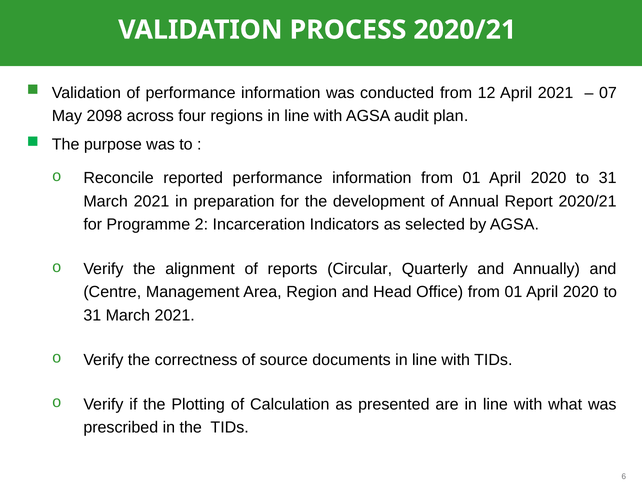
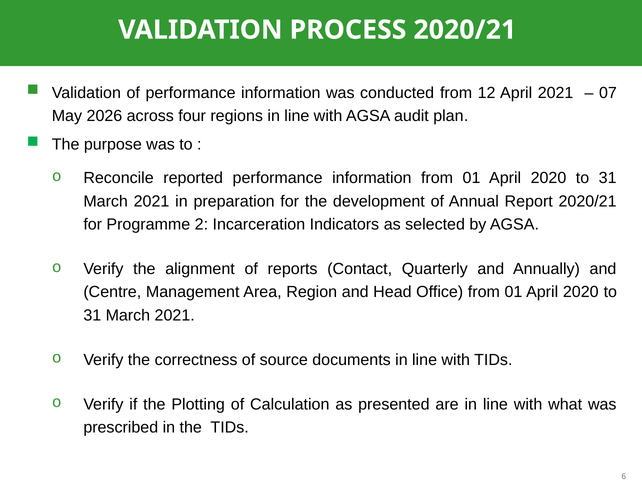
2098: 2098 -> 2026 (104, 116)
Circular: Circular -> Contact (360, 269)
